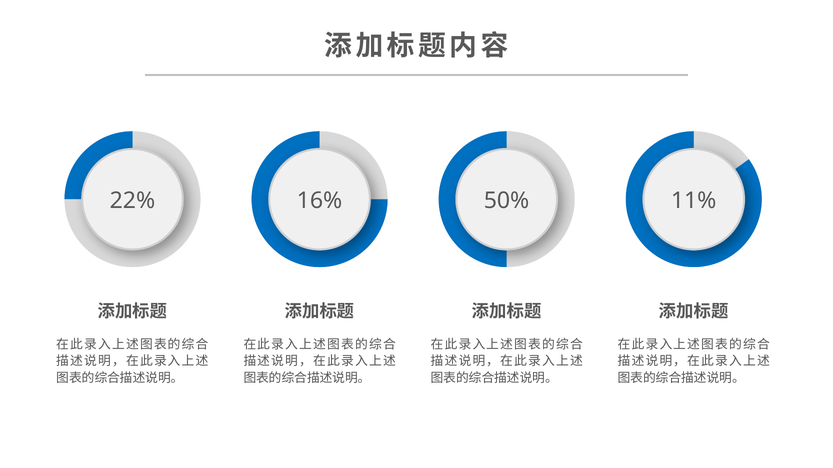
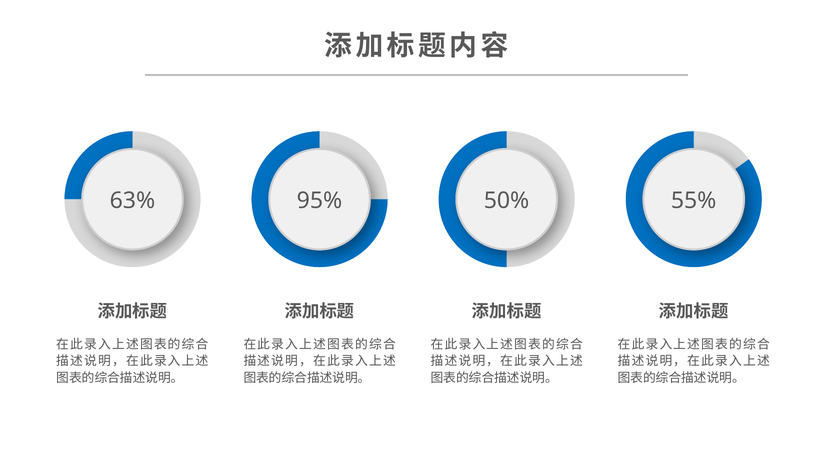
22%: 22% -> 63% (132, 201)
16%: 16% -> 95% (319, 201)
11%: 11% -> 55% (694, 201)
